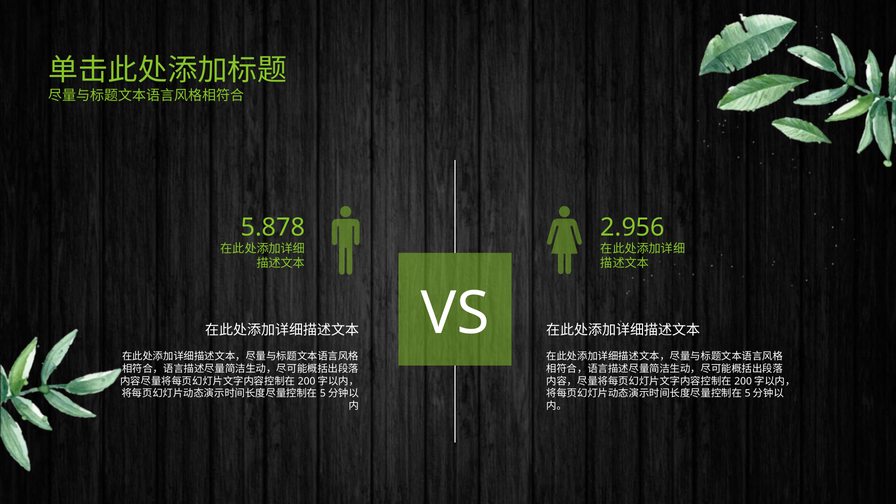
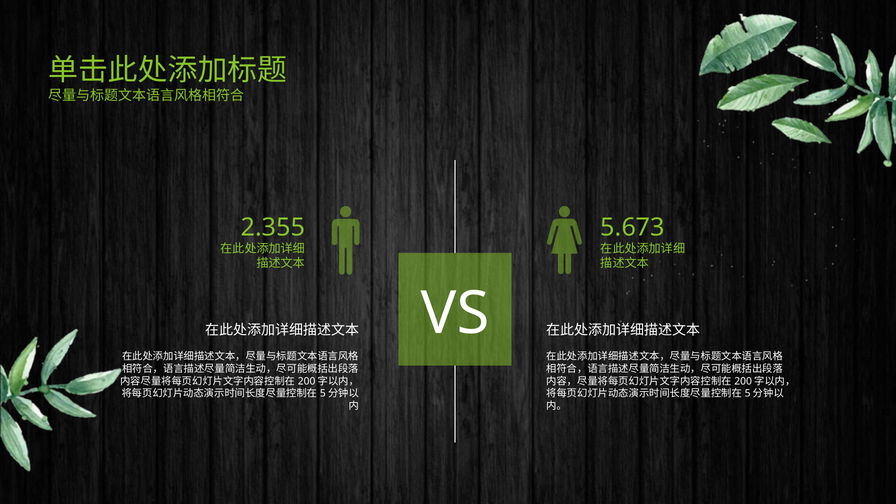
5.878: 5.878 -> 2.355 (273, 227)
2.956: 2.956 -> 5.673 (633, 227)
